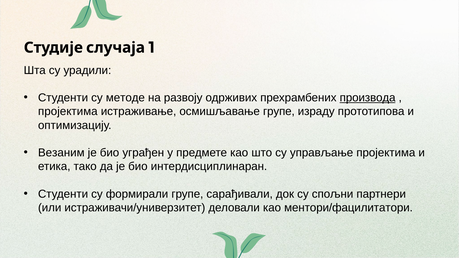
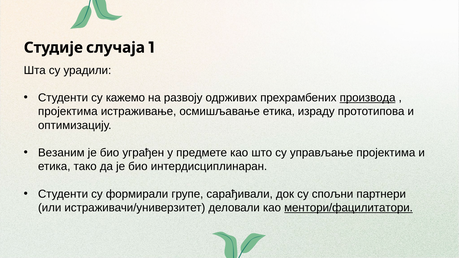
методе: методе -> кажемо (125, 98)
осмишљавање групе: групе -> етика (279, 112)
ментори/фацилитатори underline: none -> present (349, 208)
